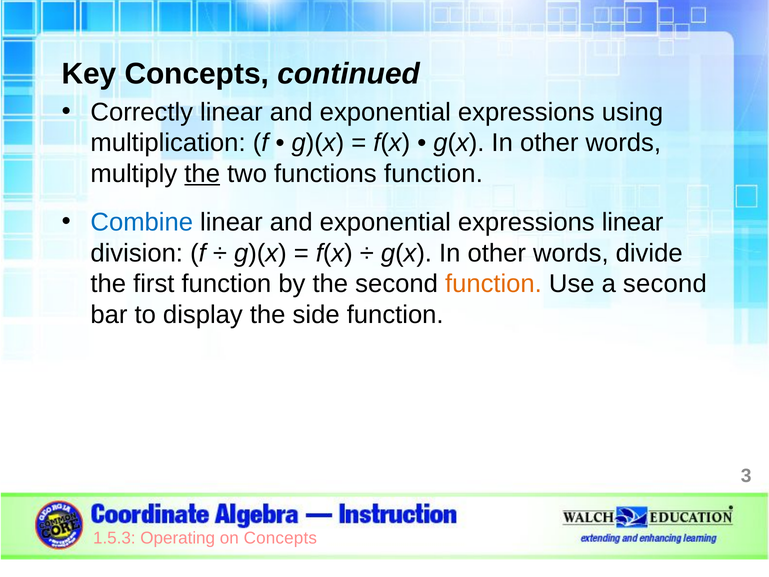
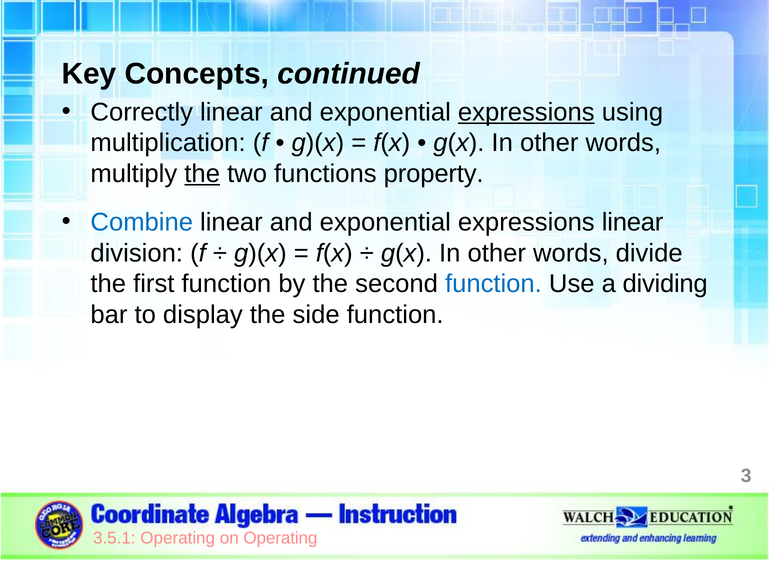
expressions underline: none -> present (526, 112)
functions function: function -> property (434, 174)
function colour: orange -> blue (493, 284)
a second: second -> dividing (665, 284)
1.5.3: 1.5.3 -> 3.5.1 (114, 538)
on Concepts: Concepts -> Operating (280, 538)
